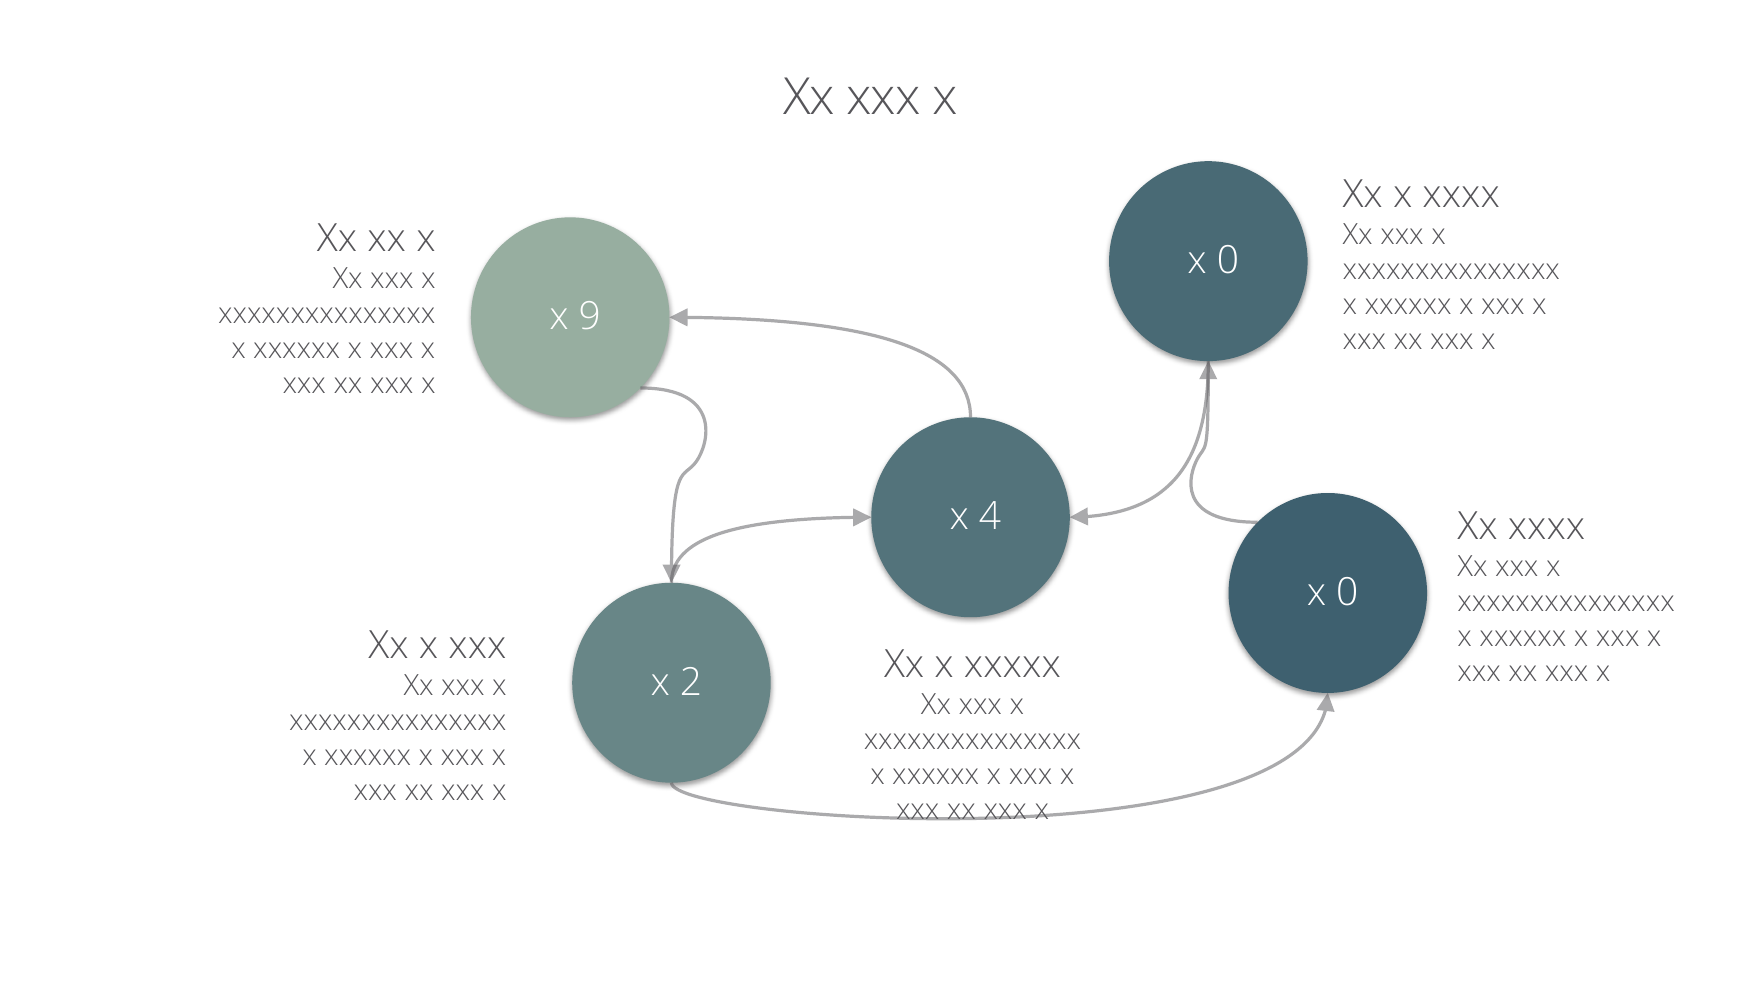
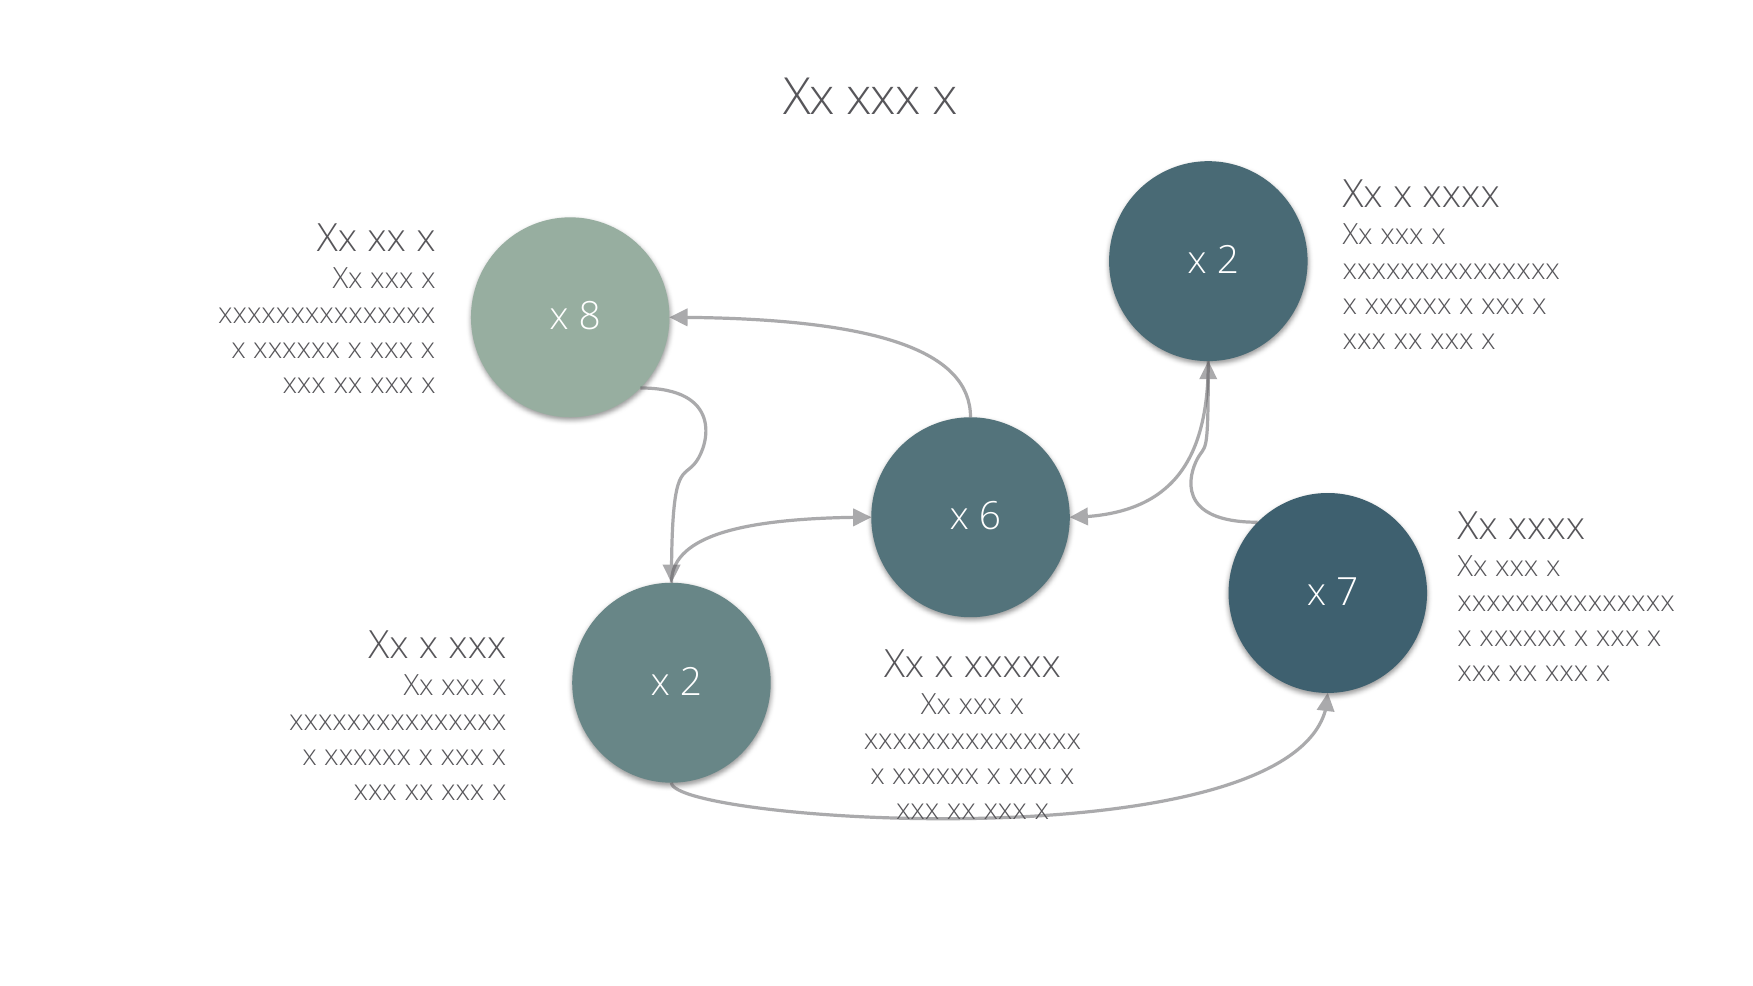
0: 0 -> 2 (1228, 261)
9: 9 -> 8 (590, 317)
4: 4 -> 6 (990, 517)
0: 0 -> 7 (1347, 593)
